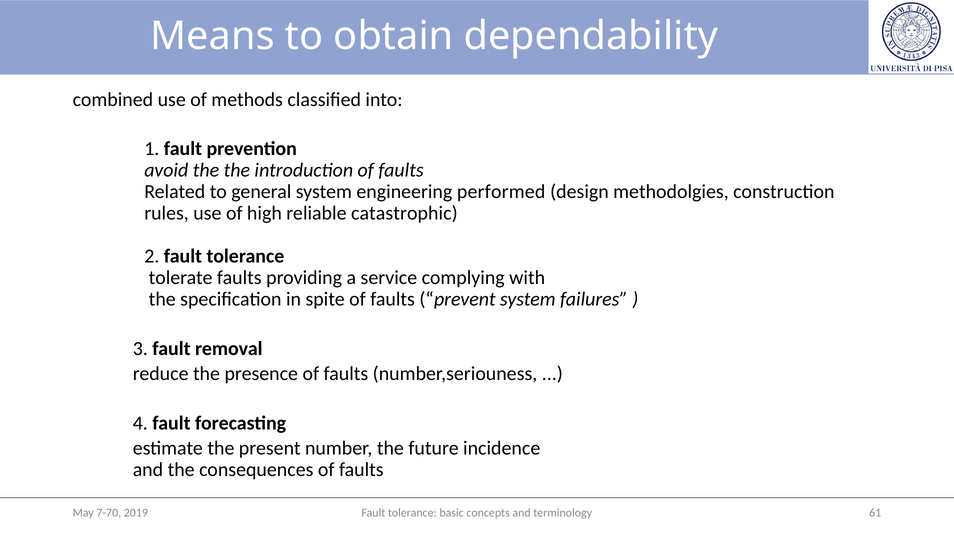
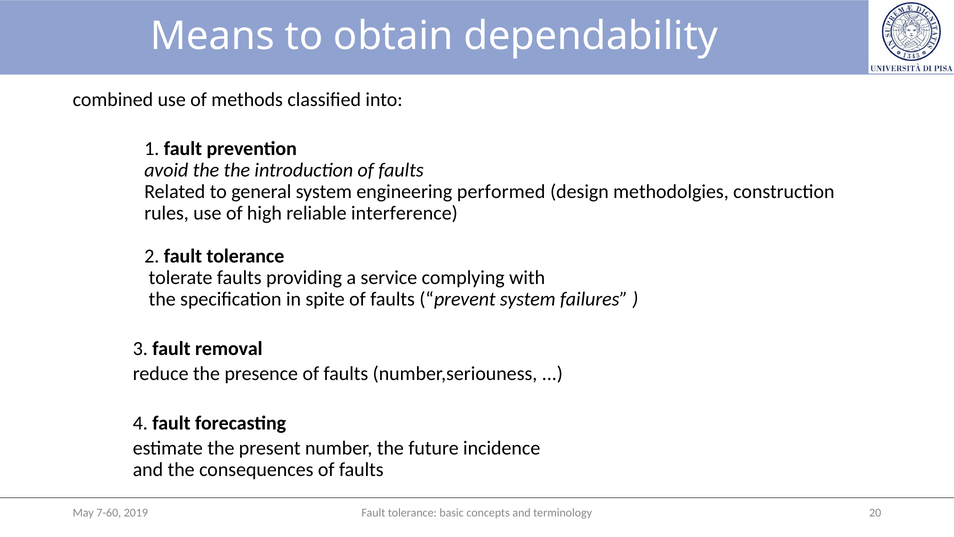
catastrophic: catastrophic -> interference (404, 213)
61: 61 -> 20 (875, 512)
7-70: 7-70 -> 7-60 (109, 512)
